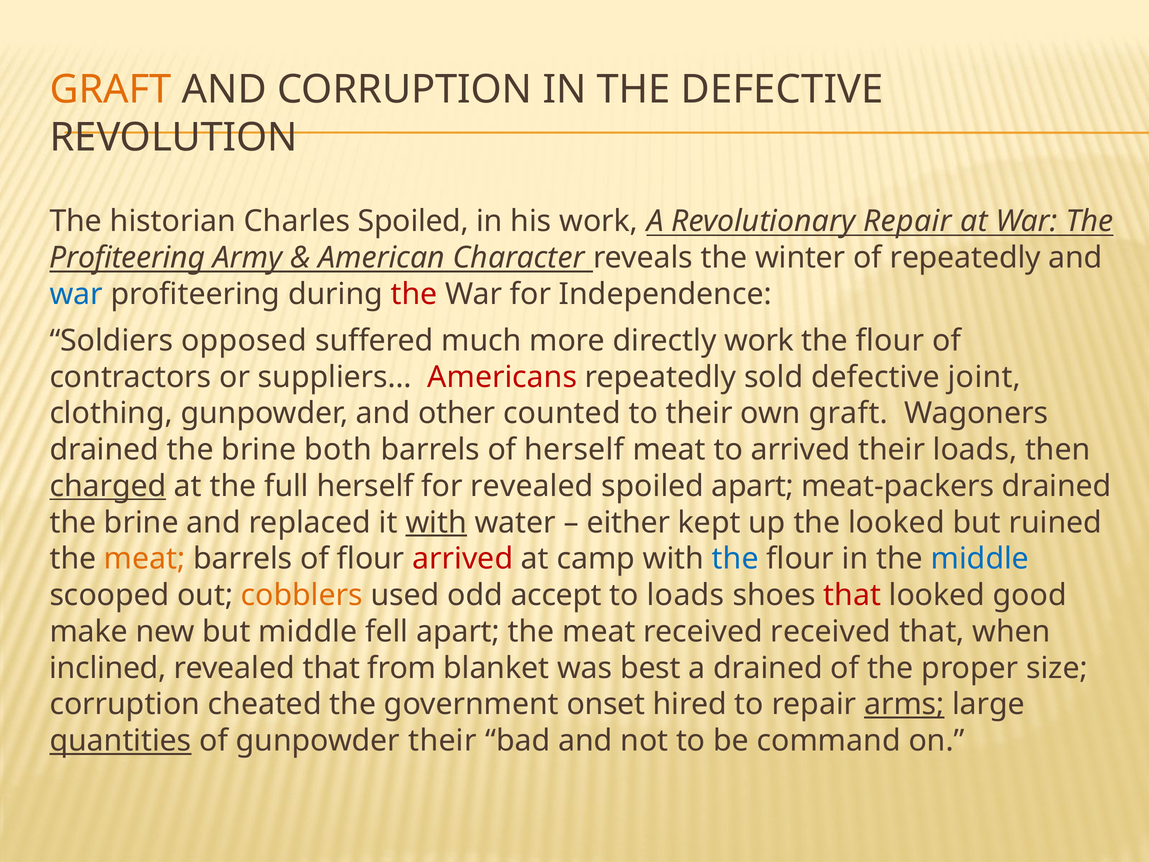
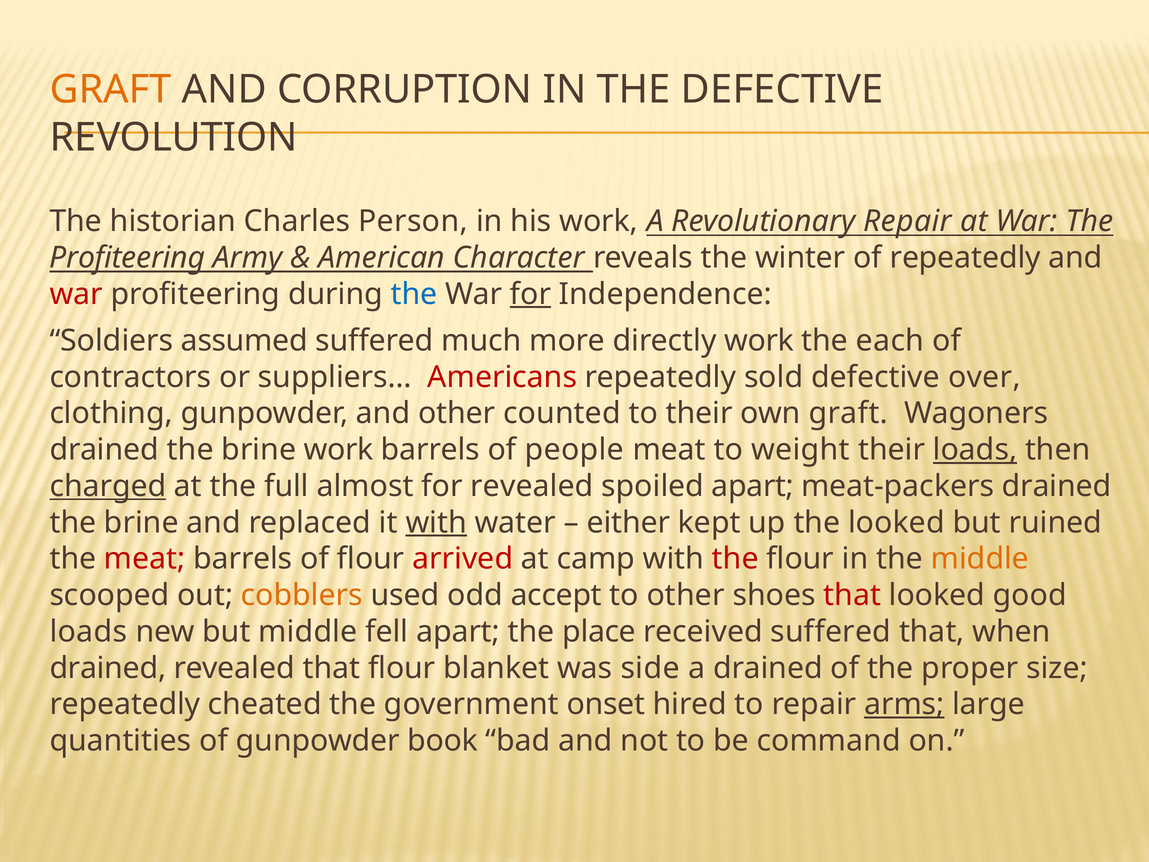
Charles Spoiled: Spoiled -> Person (413, 221)
war colour: blue -> red (76, 294)
the colour: red -> blue (414, 294)
for underline: none -> present (531, 294)
opposed: opposed -> assumed (244, 341)
flour: flour -> each (890, 341)
joint: joint -> over (984, 377)
brine both: both -> work (339, 450)
of herself: herself -> people (574, 450)
to arrived: arrived -> weight (800, 450)
loads underline: none -> present (975, 450)
full herself: herself -> almost (365, 486)
meat colour: orange -> red (145, 559)
the colour: blue -> red (735, 559)
middle colour: blue -> orange (980, 559)
to loads: loads -> other (686, 595)
make: make -> loads (88, 632)
apart the meat: meat -> place (599, 632)
received received: received -> suffered (831, 632)
inclined: inclined -> drained (108, 668)
that from: from -> flour (402, 668)
best: best -> side (650, 668)
corruption: corruption -> repeatedly (125, 704)
quantities underline: present -> none (121, 741)
gunpowder their: their -> book (443, 741)
